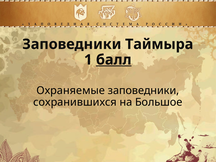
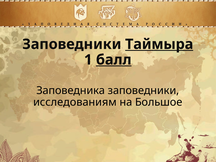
Таймыра underline: none -> present (159, 44)
Охраняемые: Охраняемые -> Заповедника (71, 91)
сохранившихся: сохранившихся -> исследованиям (75, 102)
